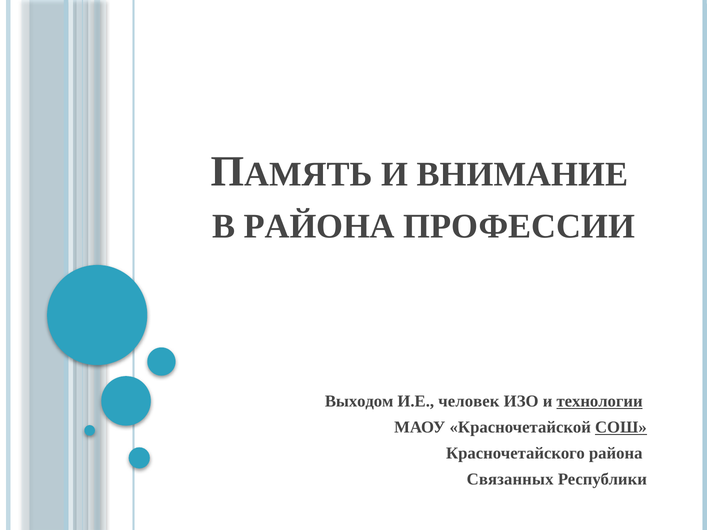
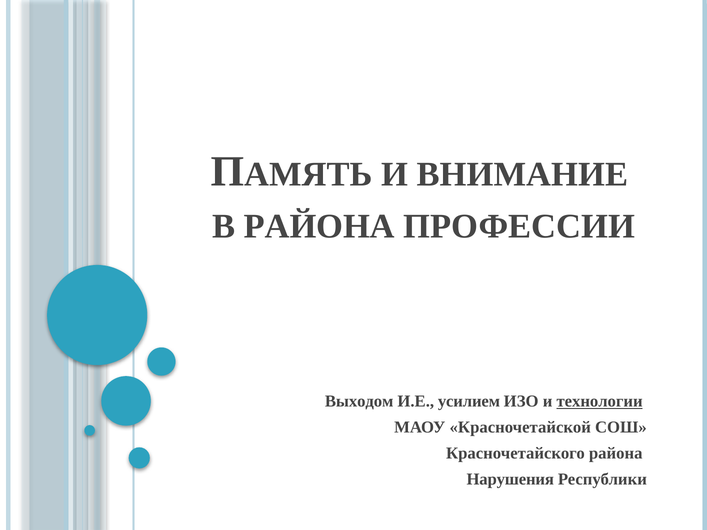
человек: человек -> усилием (469, 402)
СОШ underline: present -> none (621, 427)
Связанных: Связанных -> Нарушения (510, 479)
